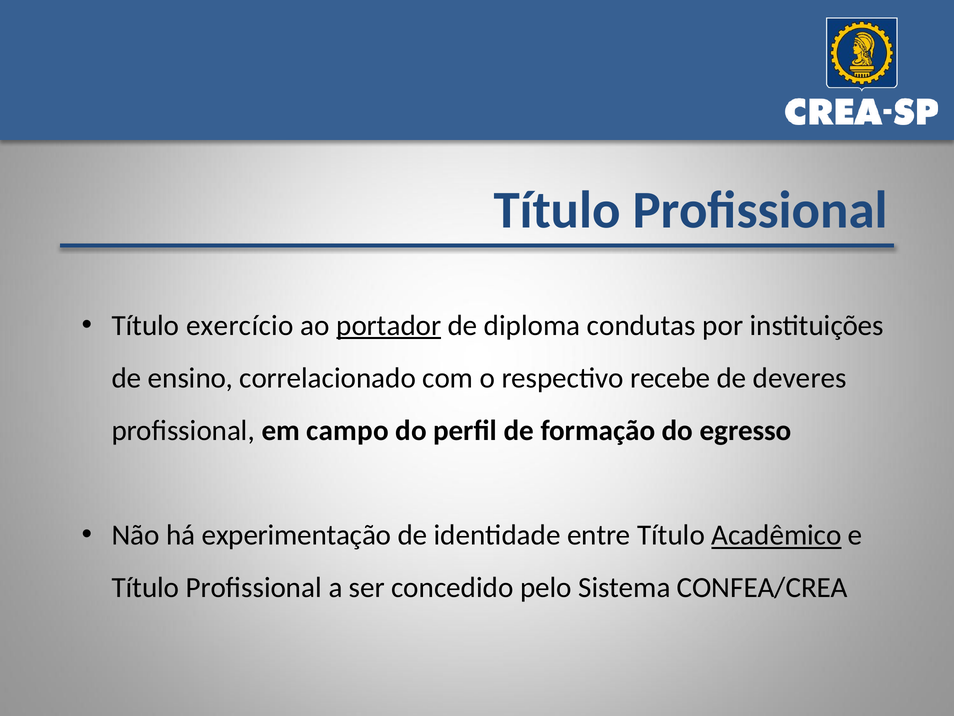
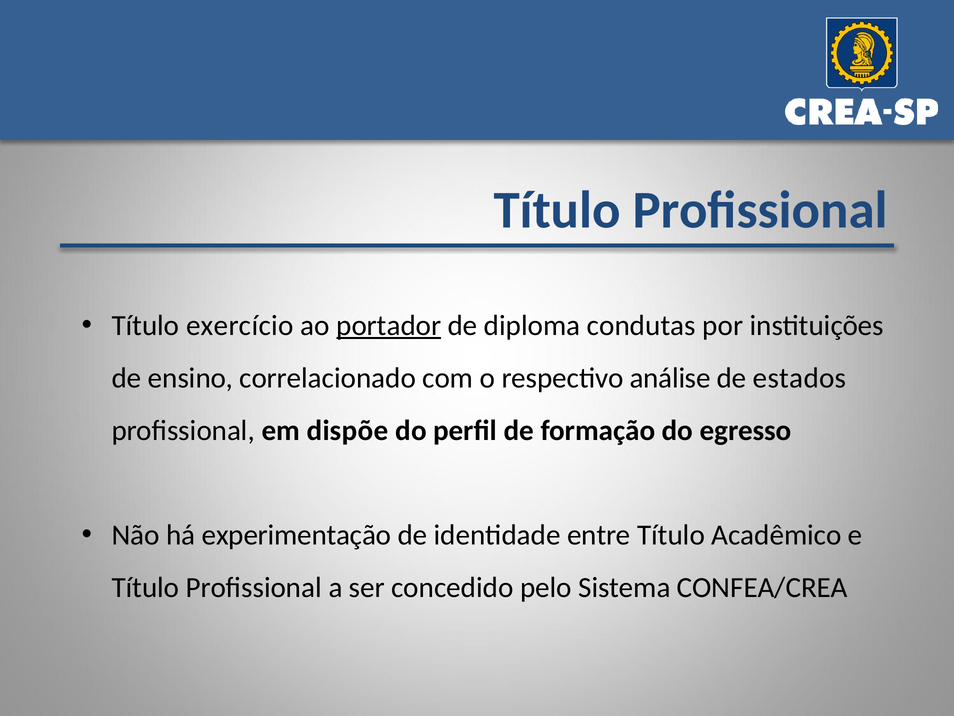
recebe: recebe -> análise (670, 378)
deveres: deveres -> estados (800, 378)
campo: campo -> dispõe (348, 430)
Acadêmico underline: present -> none (776, 535)
